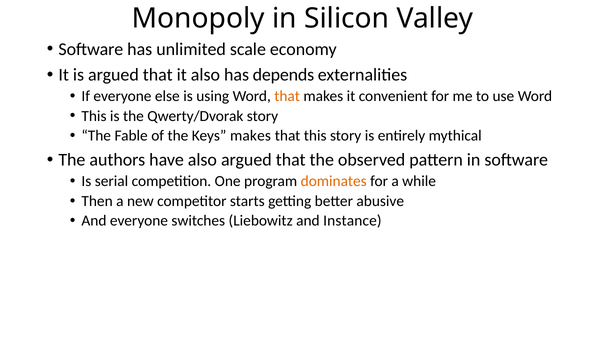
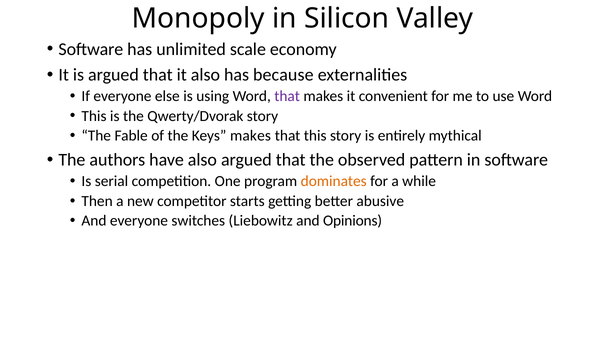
depends: depends -> because (283, 75)
that colour: orange -> purple (287, 96)
Instance: Instance -> Opinions (353, 221)
